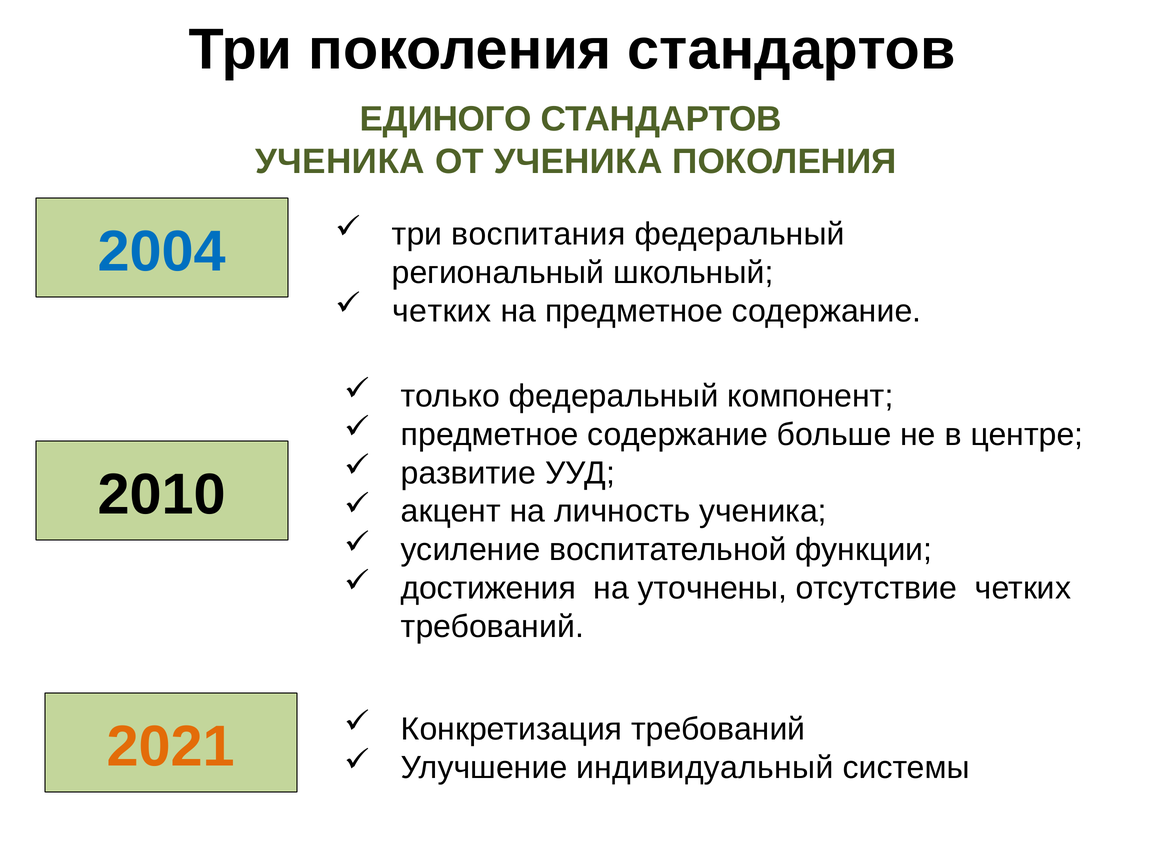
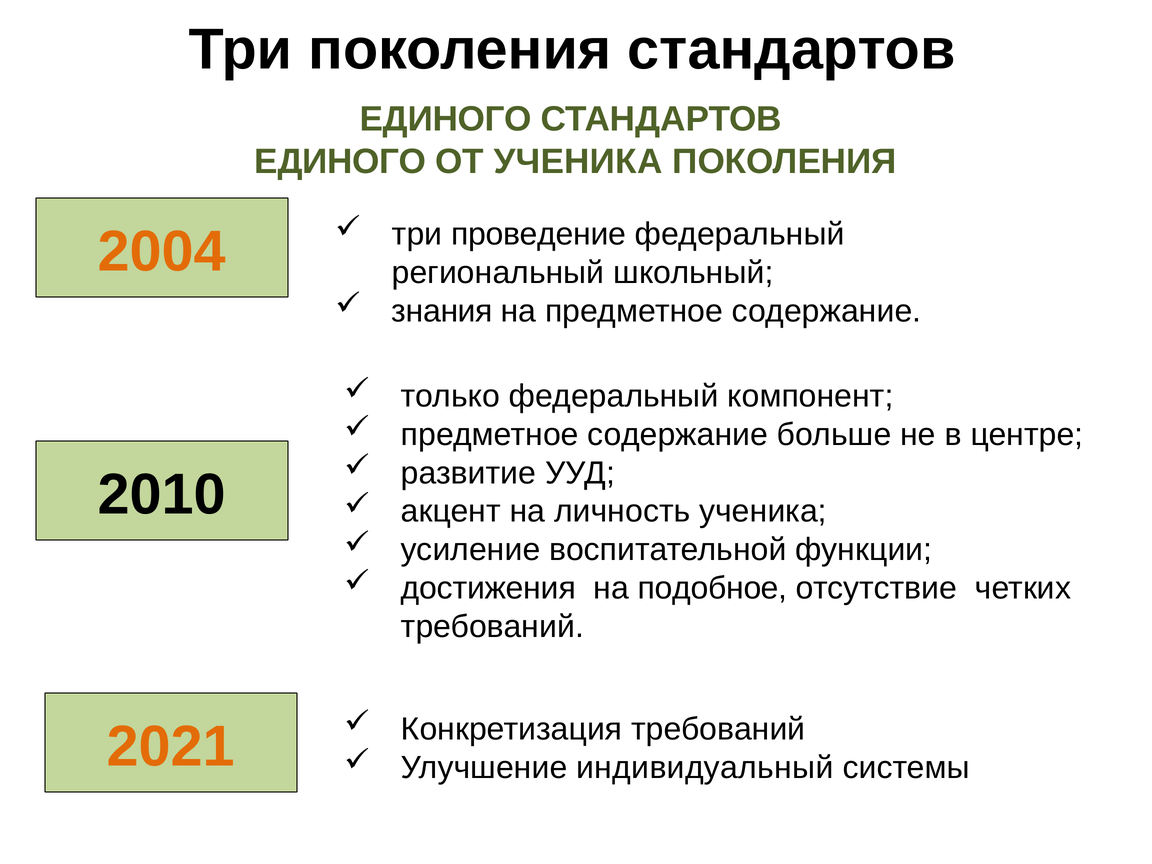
УЧЕНИКА: УЧЕНИКА -> ЕДИНОГО (340, 161)
воспитания: воспитания -> проведение (539, 234)
2004 colour: blue -> orange (162, 252)
четких: четких -> знания (442, 311)
уточнены: уточнены -> подобное (713, 588)
